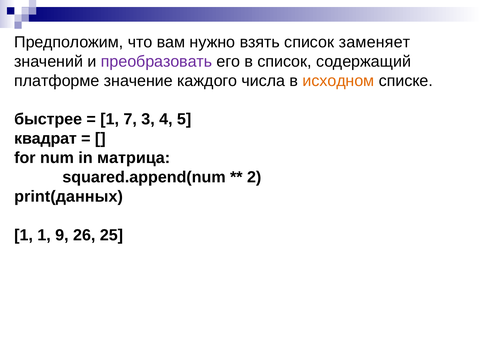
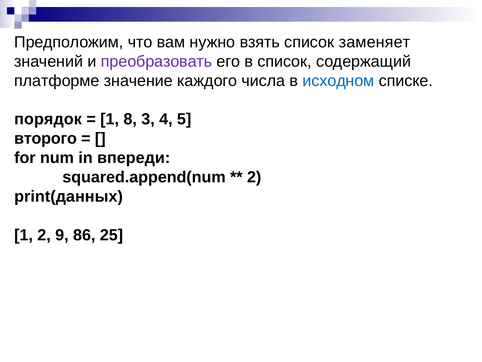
исходном colour: orange -> blue (339, 81)
быстрее: быстрее -> порядок (48, 119)
7: 7 -> 8 (130, 119)
квадрат: квадрат -> второго (45, 138)
матрица: матрица -> впереди (134, 158)
1 1: 1 -> 2 (44, 235)
26: 26 -> 86 (84, 235)
